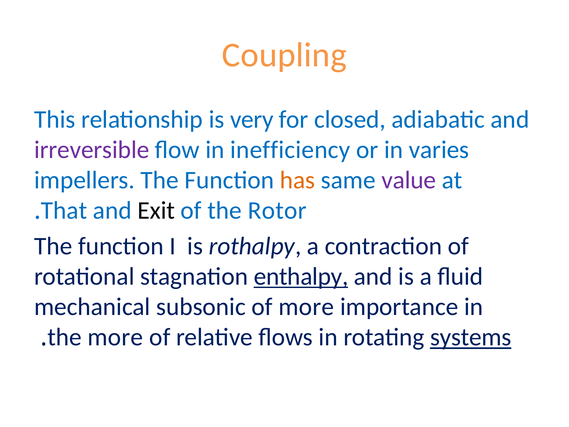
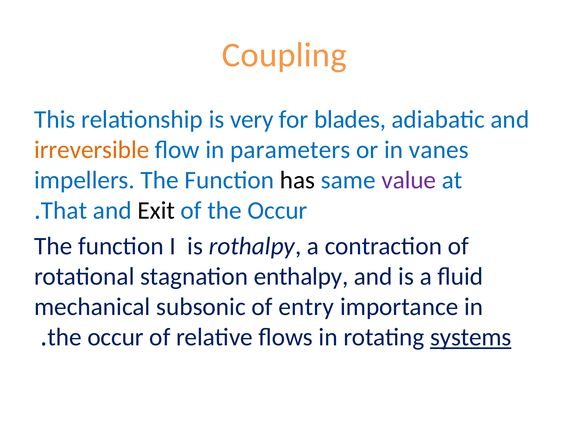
closed: closed -> blades (350, 119)
irreversible colour: purple -> orange (92, 150)
inefficiency: inefficiency -> parameters (290, 150)
varies: varies -> vanes (439, 150)
has colour: orange -> black (297, 180)
of the Rotor: Rotor -> Occur (277, 211)
enthalpy underline: present -> none (301, 276)
of more: more -> entry (306, 307)
more: more -> occur (116, 337)
